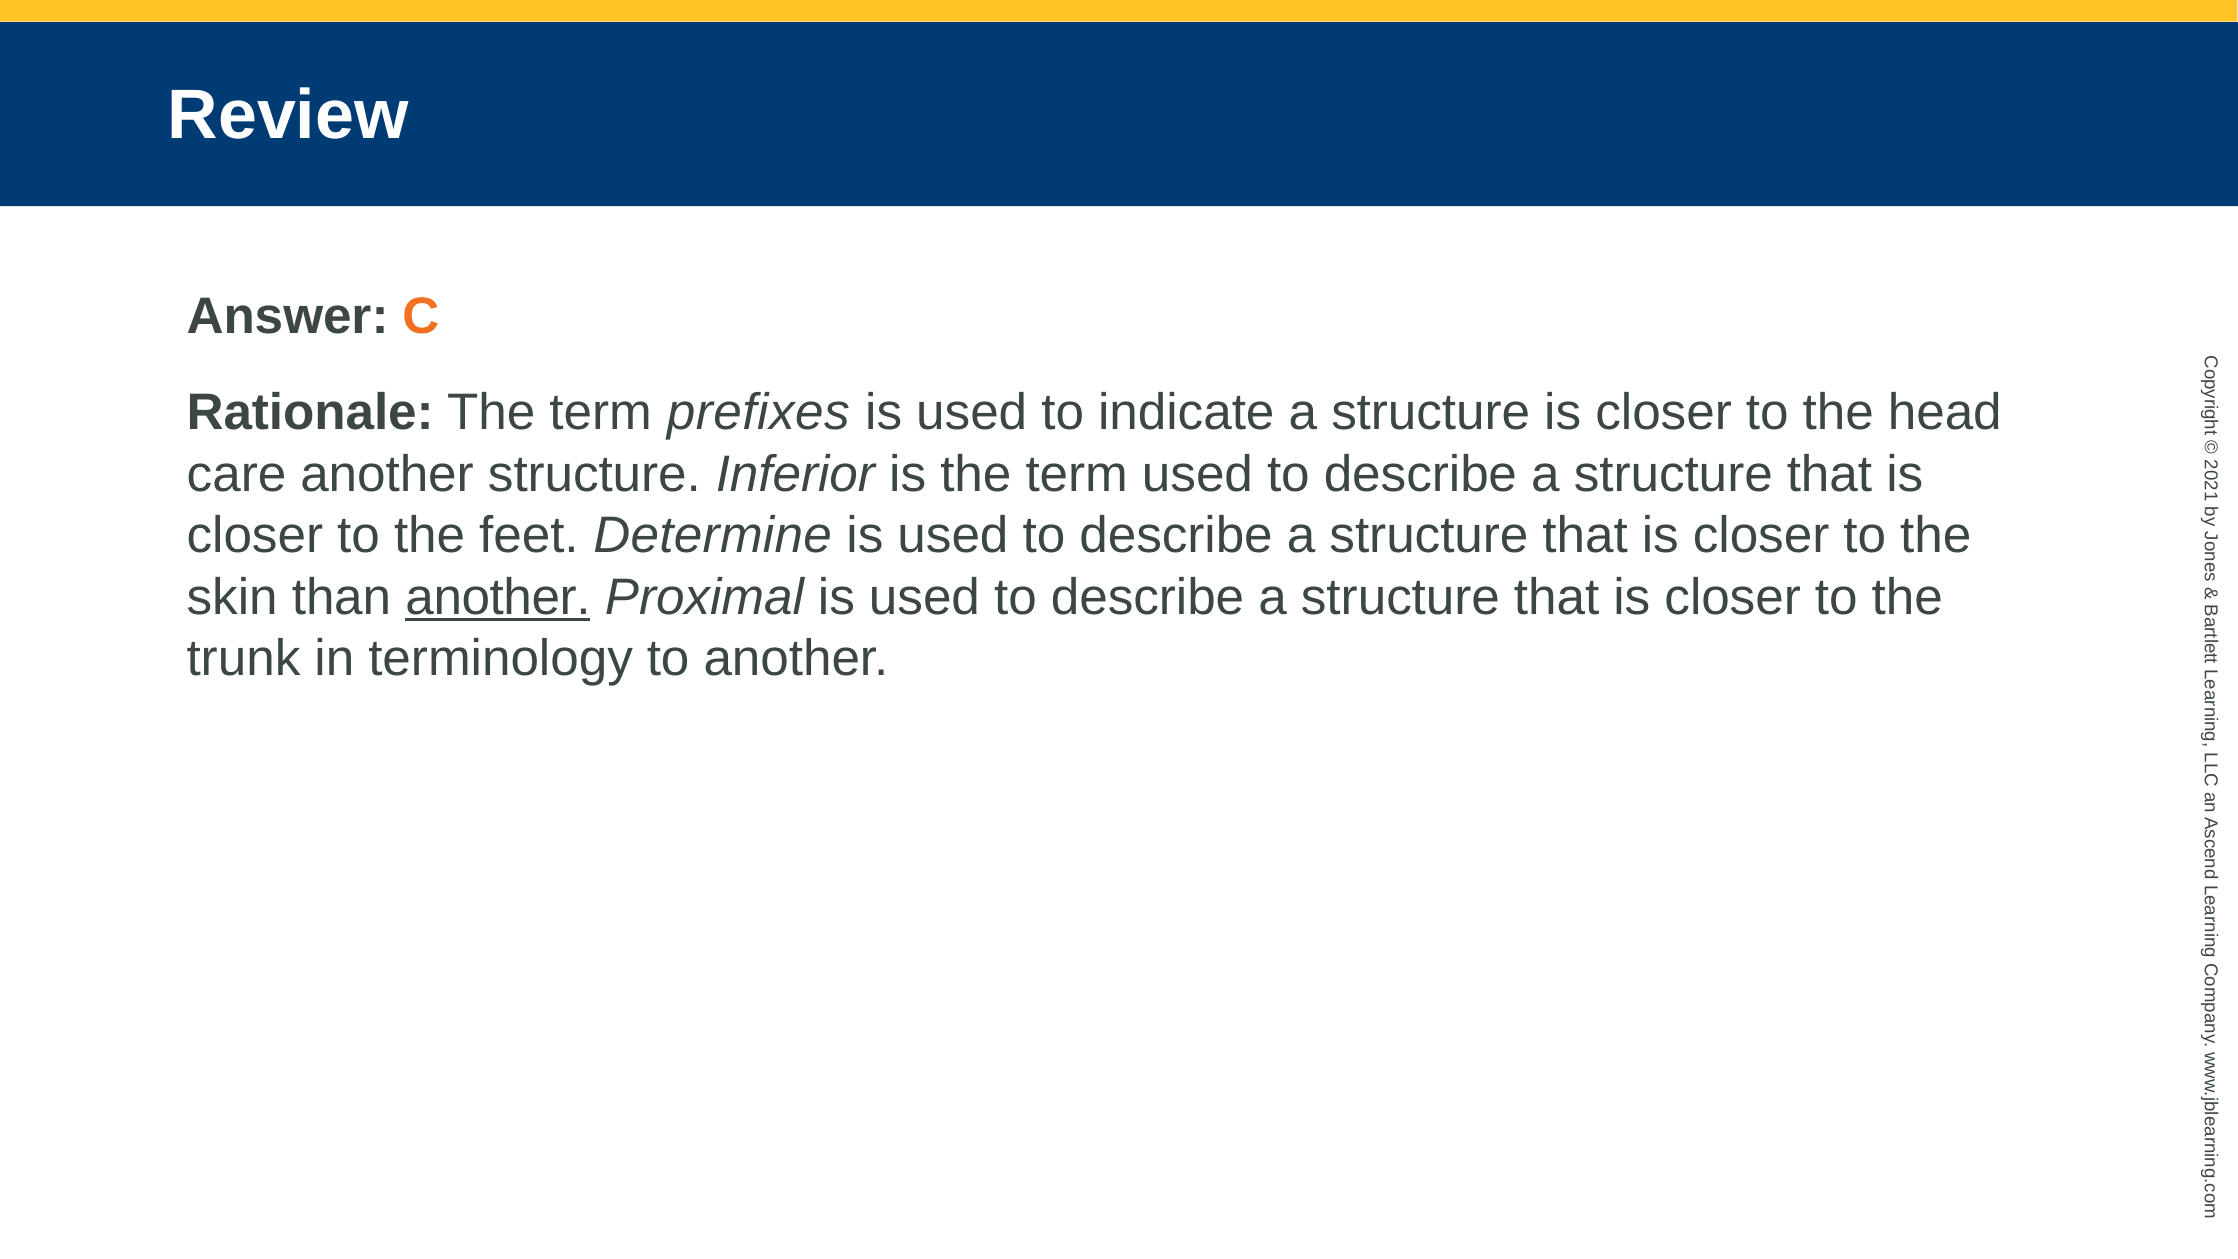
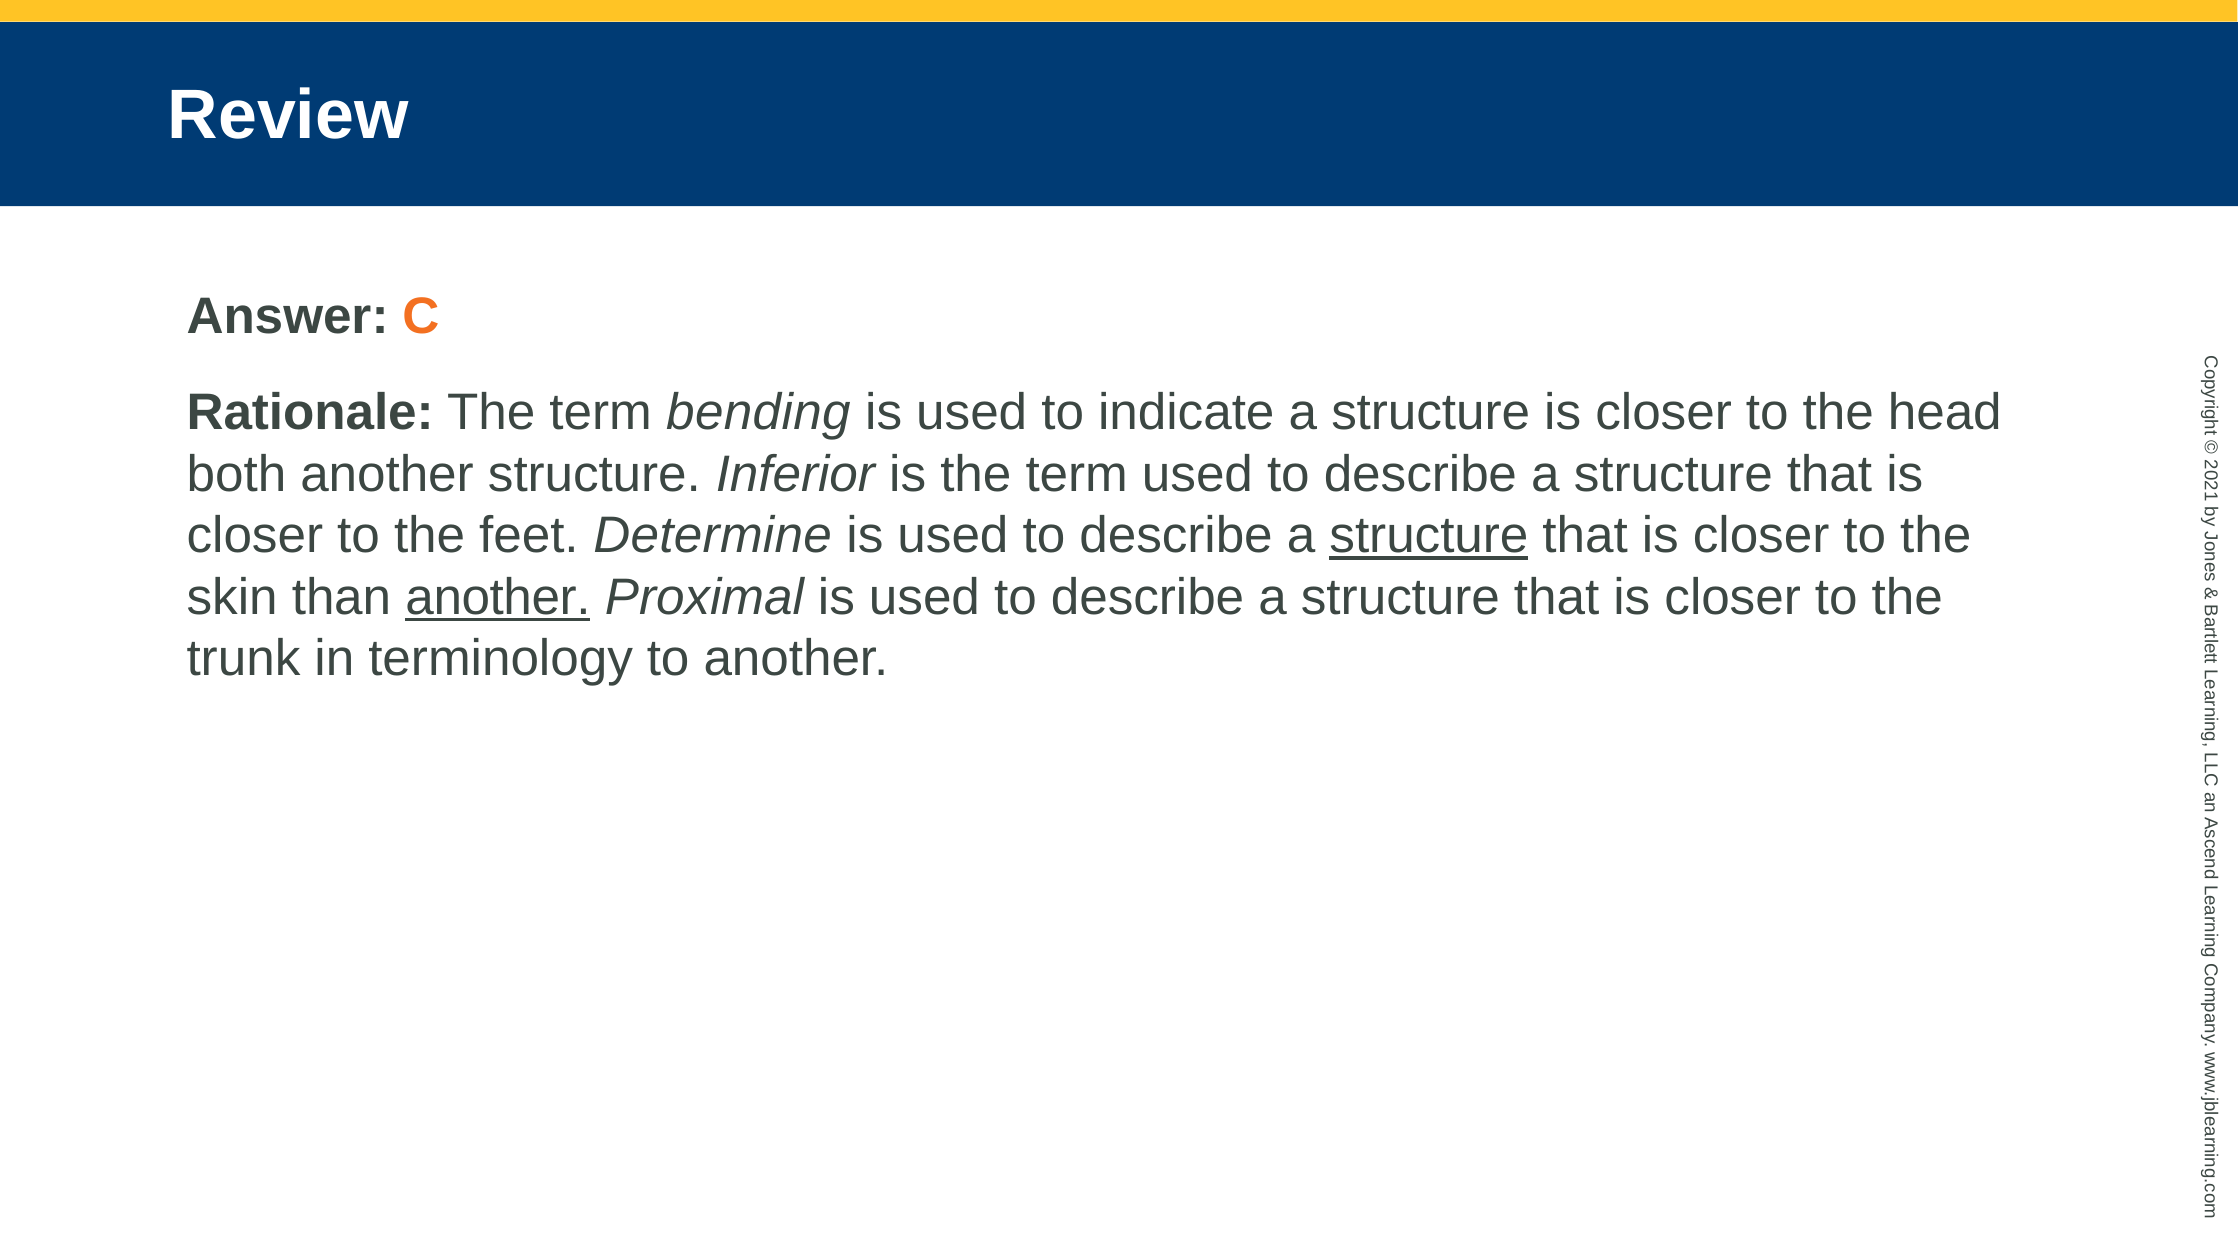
prefixes: prefixes -> bending (758, 413)
care: care -> both (237, 474)
structure underline: none -> present (1429, 536)
